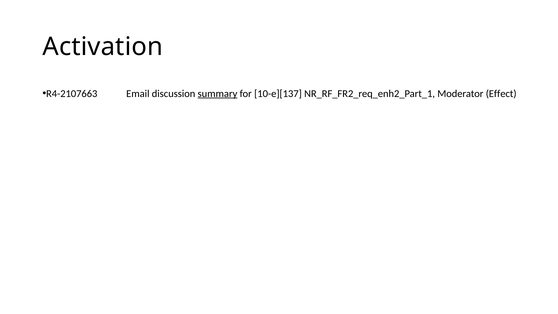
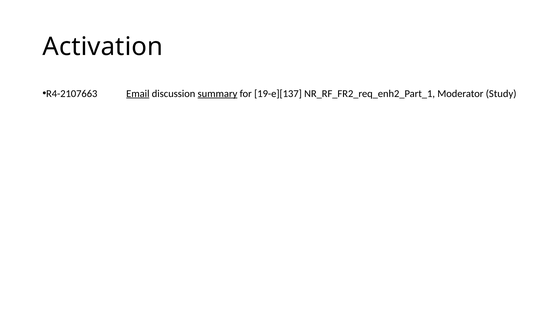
Email underline: none -> present (138, 94)
10-e][137: 10-e][137 -> 19-e][137 (278, 94)
Effect: Effect -> Study (501, 94)
